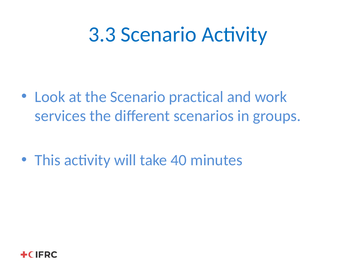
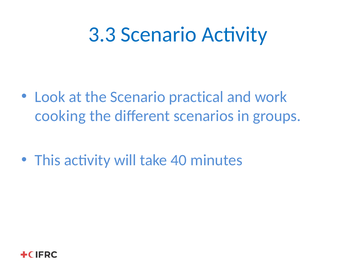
services: services -> cooking (60, 116)
